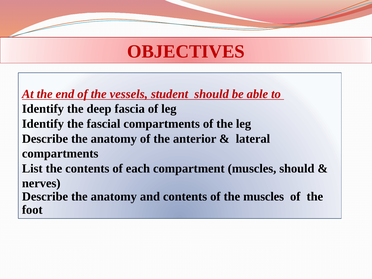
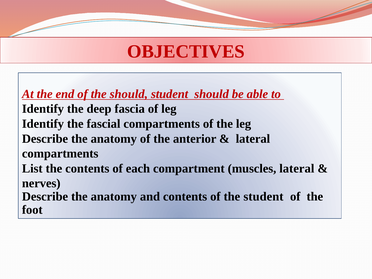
the vessels: vessels -> should (129, 94)
muscles should: should -> lateral (297, 168)
the muscles: muscles -> student (263, 196)
